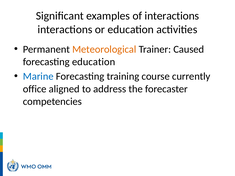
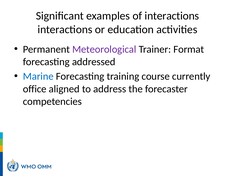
Meteorological colour: orange -> purple (104, 49)
Caused: Caused -> Format (189, 49)
forecasting education: education -> addressed (94, 62)
